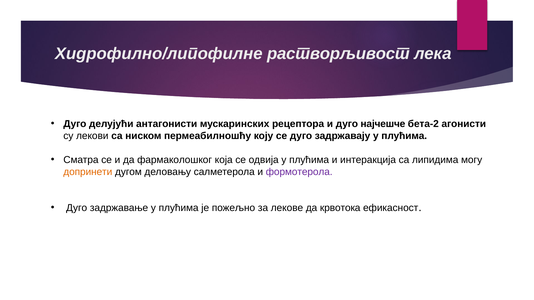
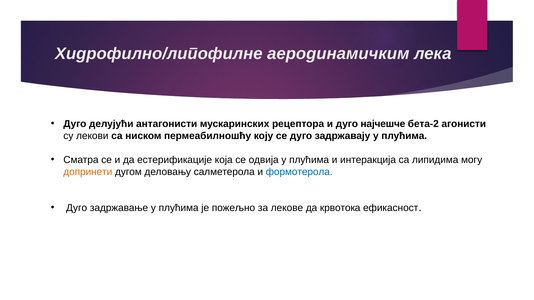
растворљивост: растворљивост -> аеродинамичким (338, 54)
фармаколошког: фармаколошког -> естерификације (175, 160)
формотерола colour: purple -> blue (299, 172)
